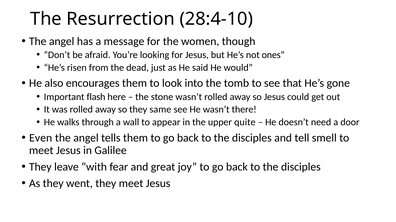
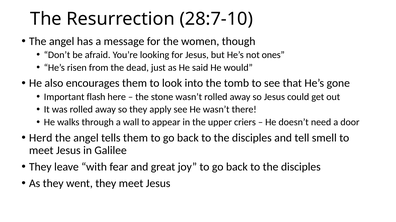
28:4-10: 28:4-10 -> 28:7-10 (216, 19)
same: same -> apply (160, 110)
quite: quite -> criers (245, 123)
Even: Even -> Herd (41, 138)
